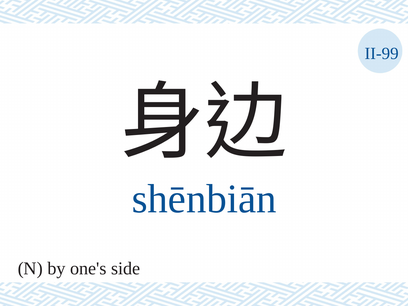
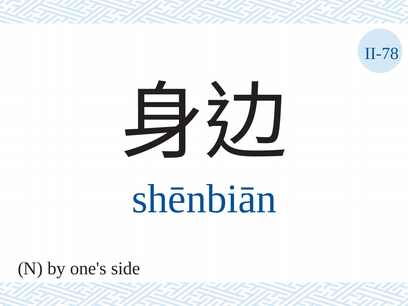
II-99: II-99 -> II-78 (382, 53)
